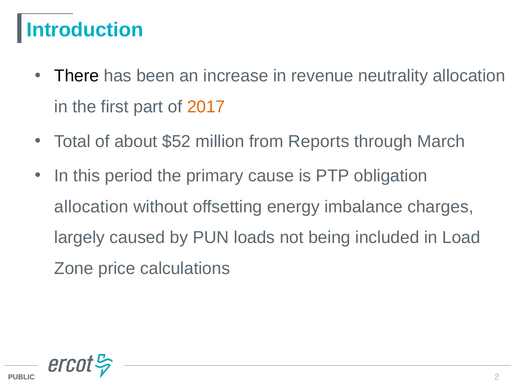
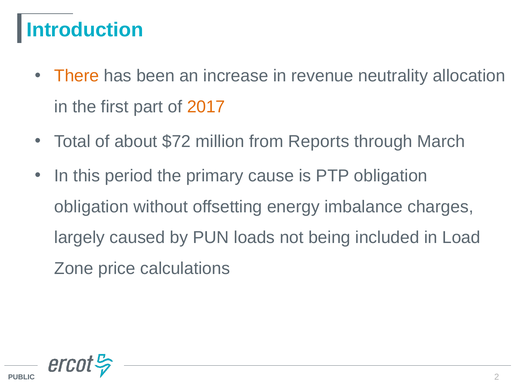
There colour: black -> orange (77, 76)
$52: $52 -> $72 (177, 141)
allocation: allocation -> obligation (91, 207)
